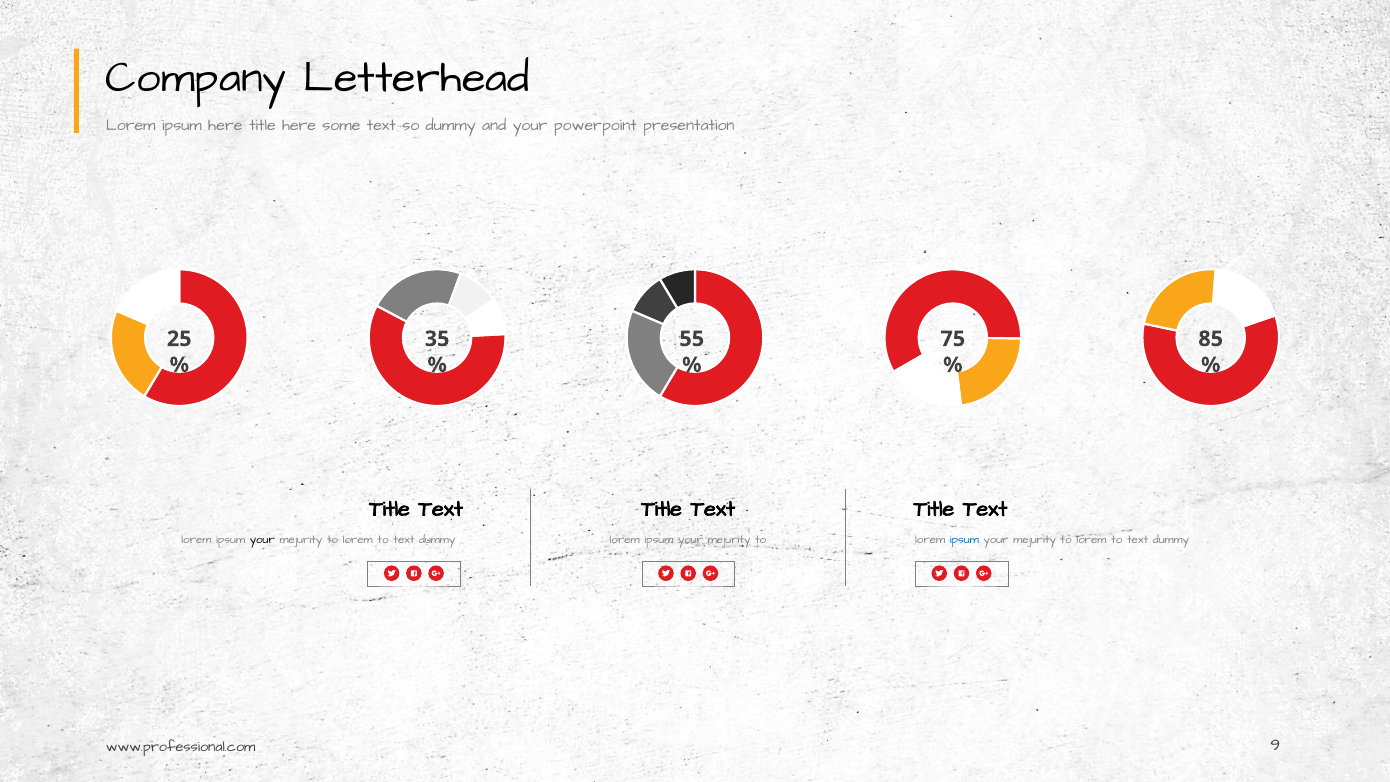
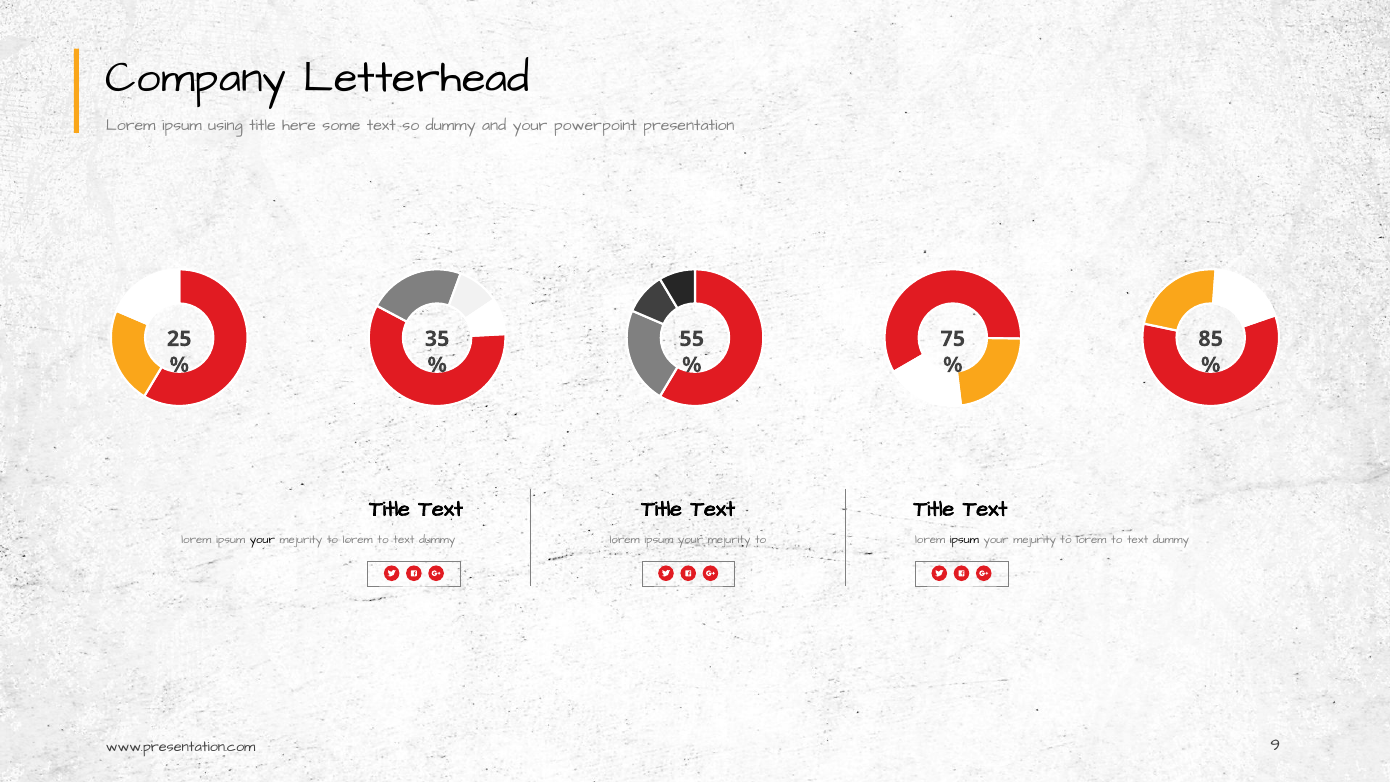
ipsum here: here -> using (225, 125)
ipsum colour: blue -> black (964, 539)
www.professional.com: www.professional.com -> www.presentation.com (181, 747)
